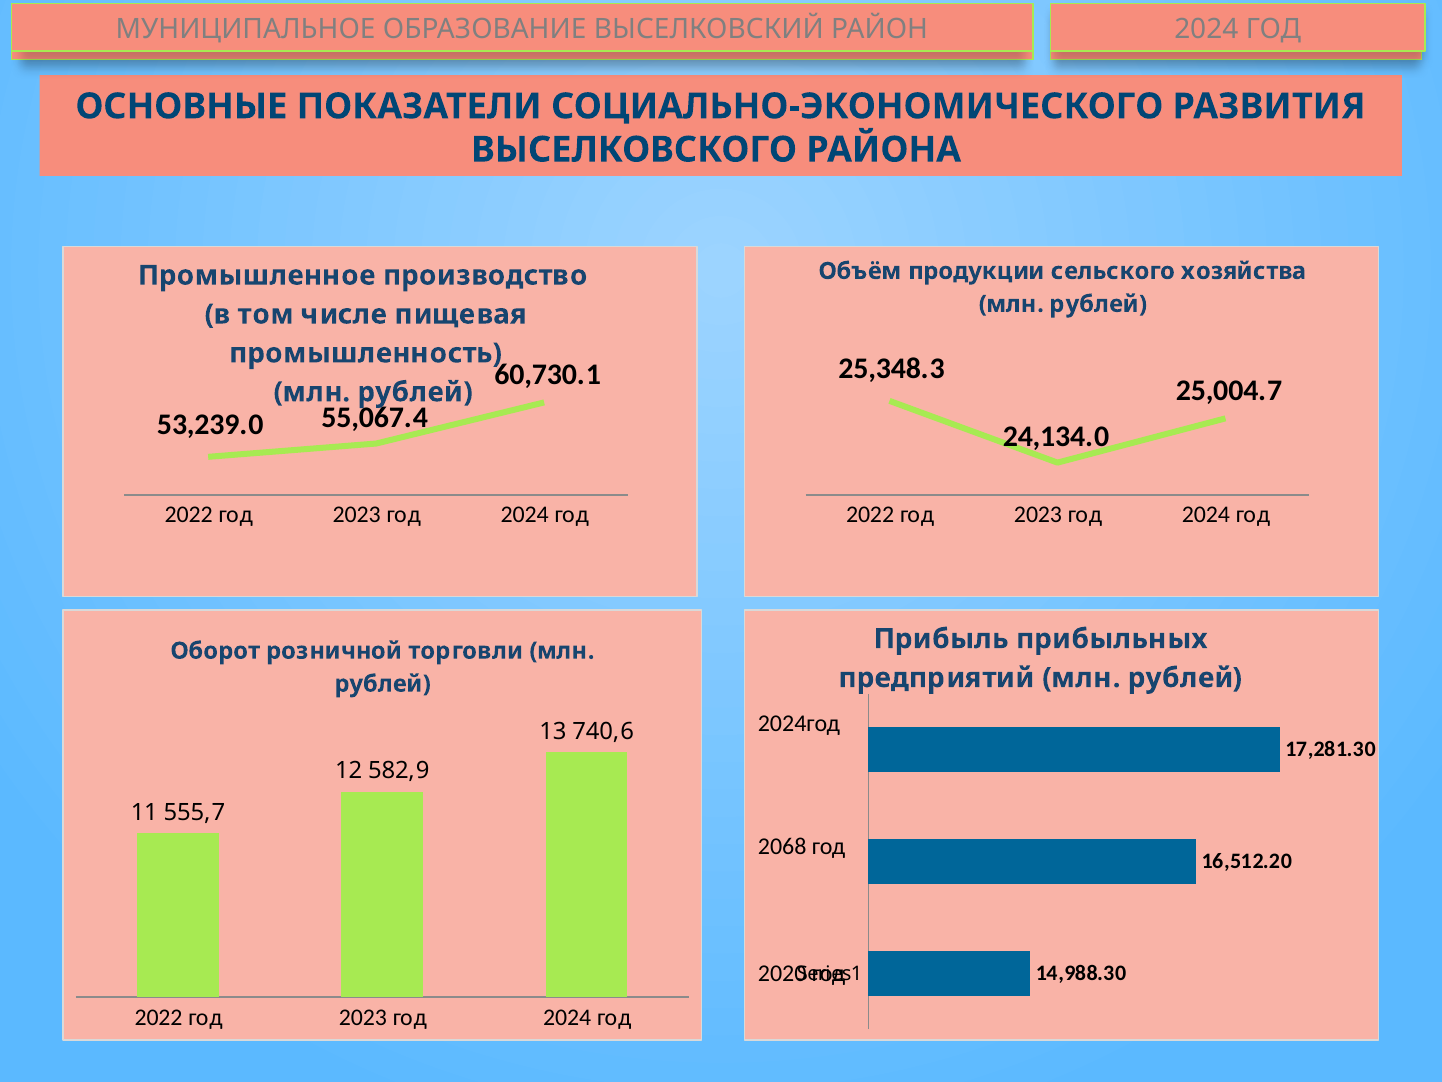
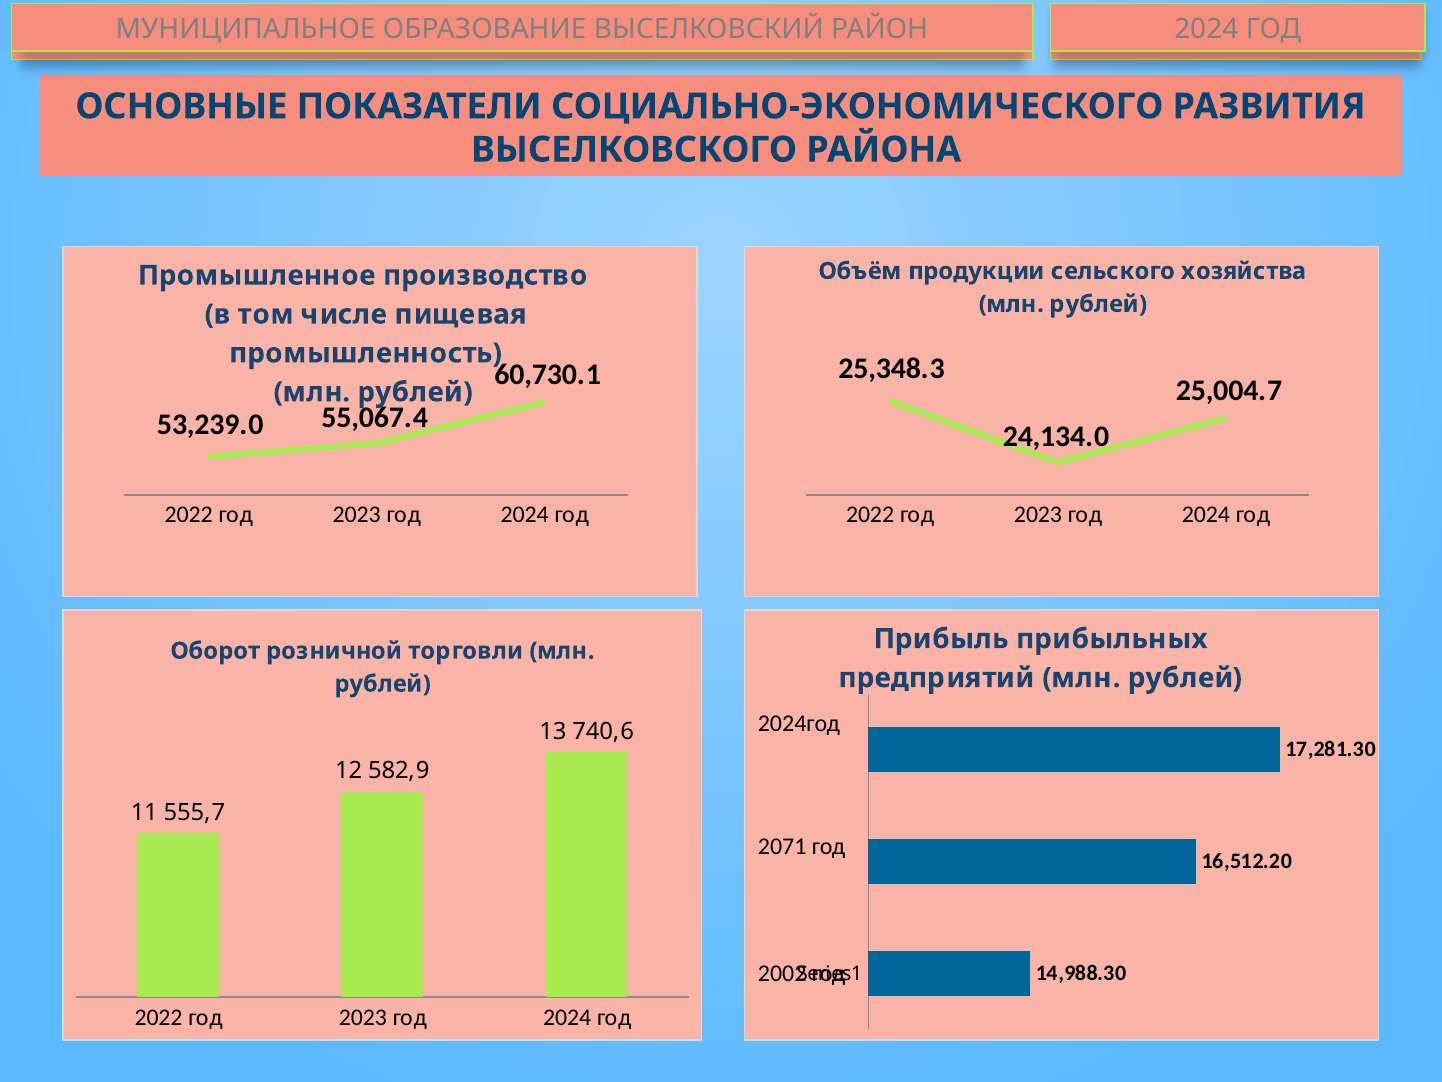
2068: 2068 -> 2071 (782, 846)
2020: 2020 -> 2002 (782, 973)
